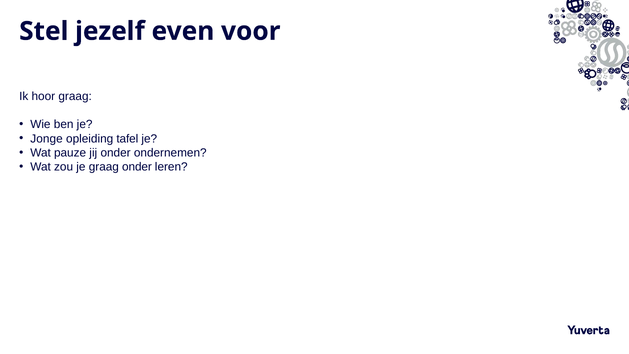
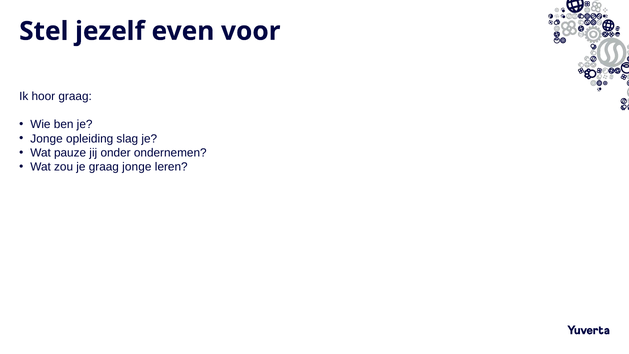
tafel: tafel -> slag (127, 139)
graag onder: onder -> jonge (137, 167)
